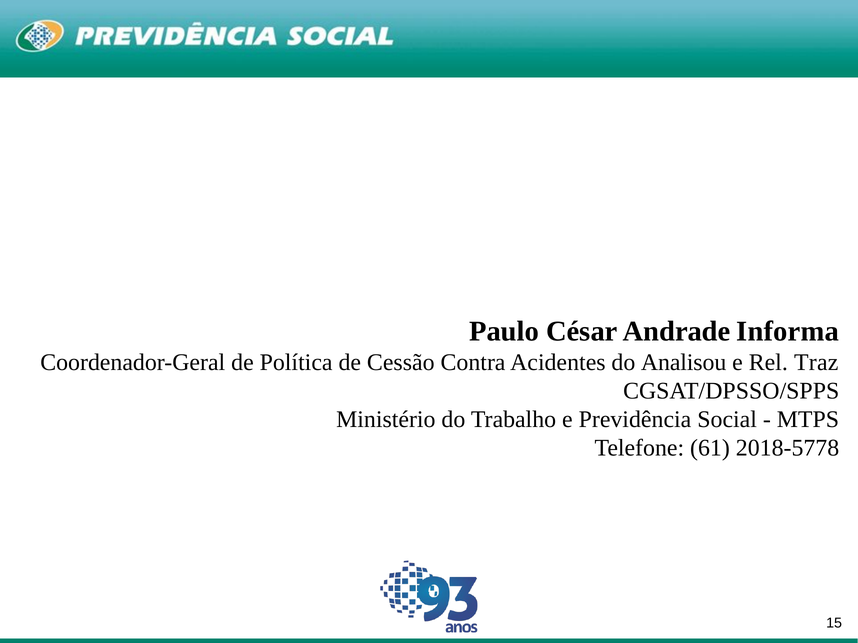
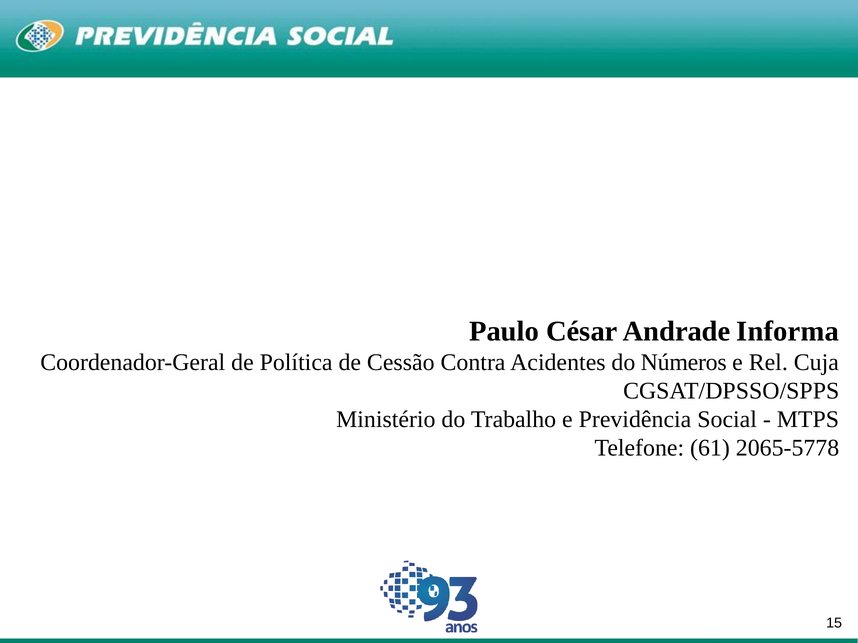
Analisou: Analisou -> Números (684, 362)
Traz: Traz -> Cuja (816, 362)
2018-5778: 2018-5778 -> 2065-5778 (788, 448)
